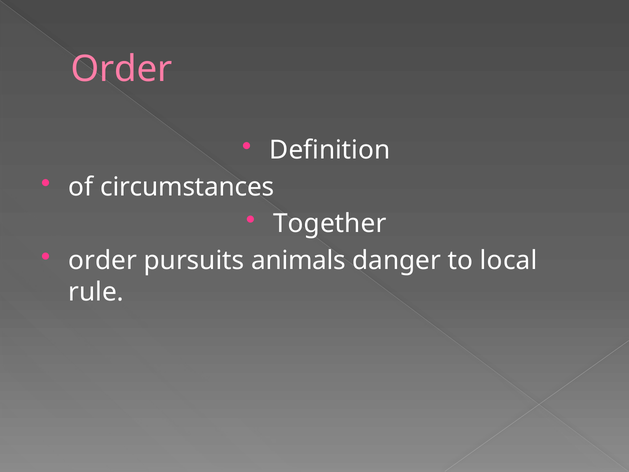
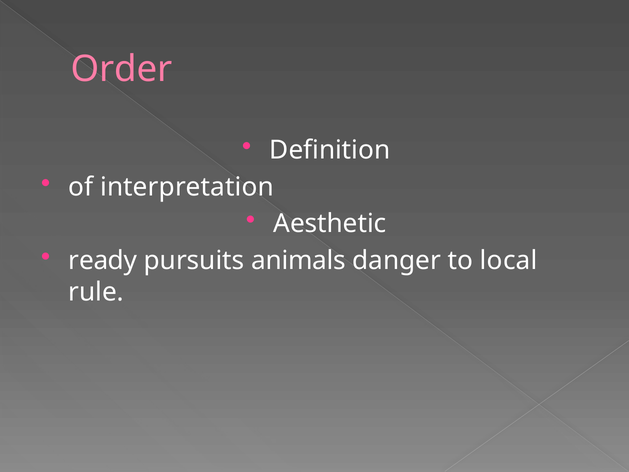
circumstances: circumstances -> interpretation (187, 187)
Together: Together -> Aesthetic (330, 224)
order: order -> ready (103, 260)
